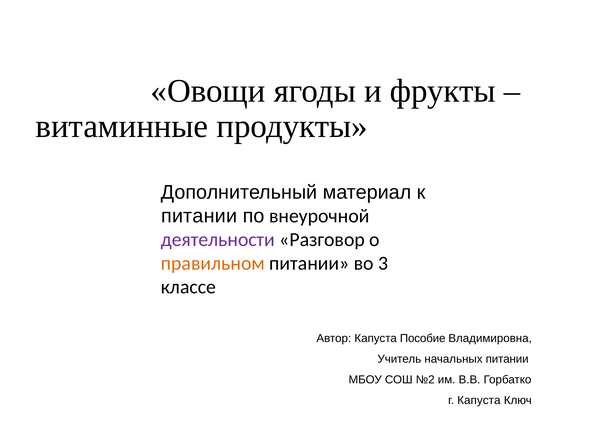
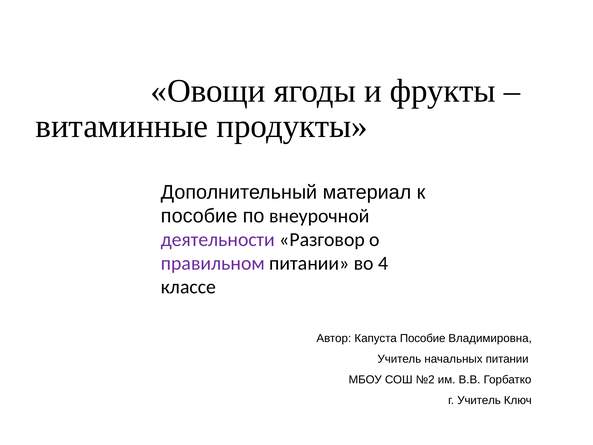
питании: питании -> пособие (199, 216)
правильном colour: orange -> purple (213, 263)
3: 3 -> 4 (383, 263)
г Капуста: Капуста -> Учитель (479, 400)
